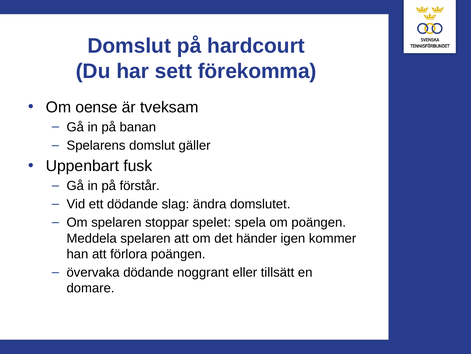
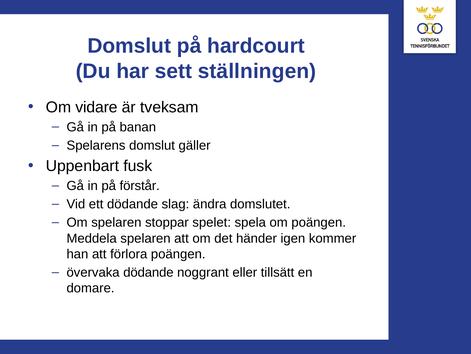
förekomma: förekomma -> ställningen (257, 71)
oense: oense -> vidare (97, 107)
